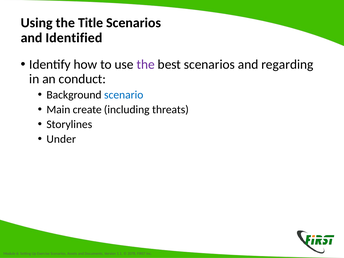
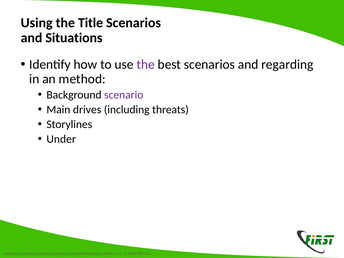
Identified: Identified -> Situations (74, 38)
conduct: conduct -> method (82, 79)
scenario colour: blue -> purple (124, 95)
create: create -> drives (87, 110)
